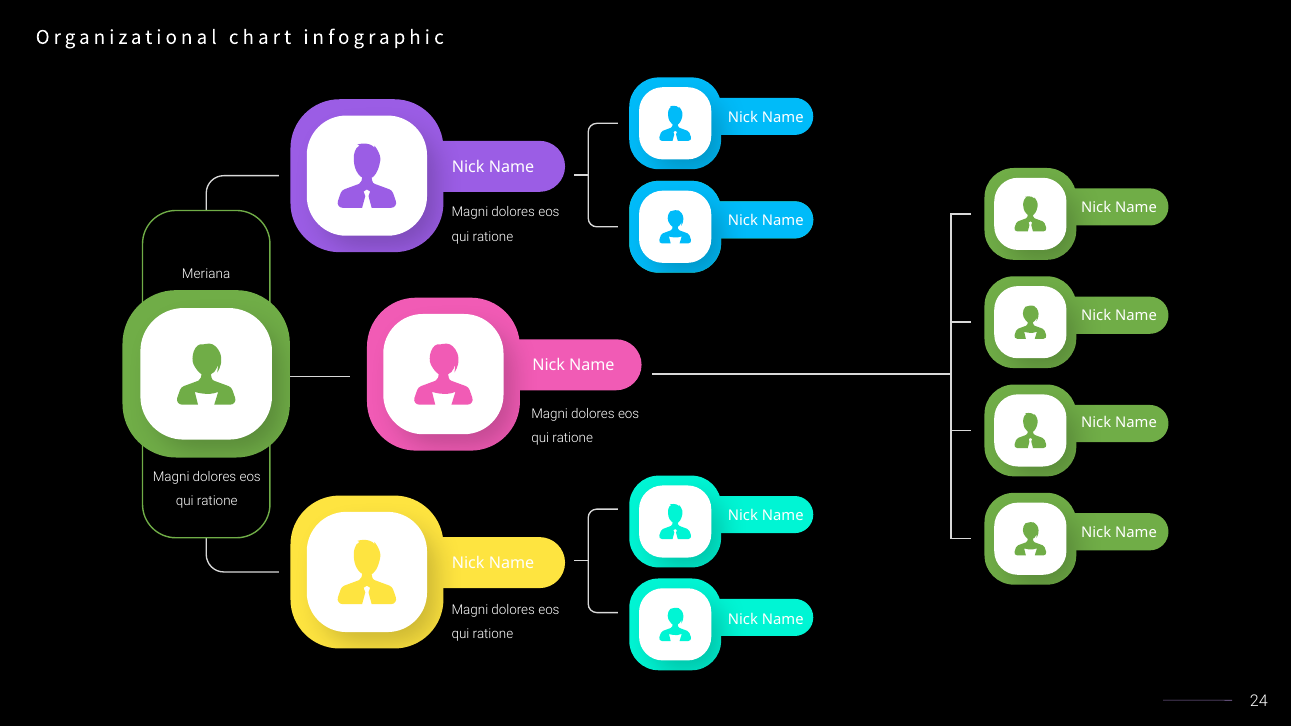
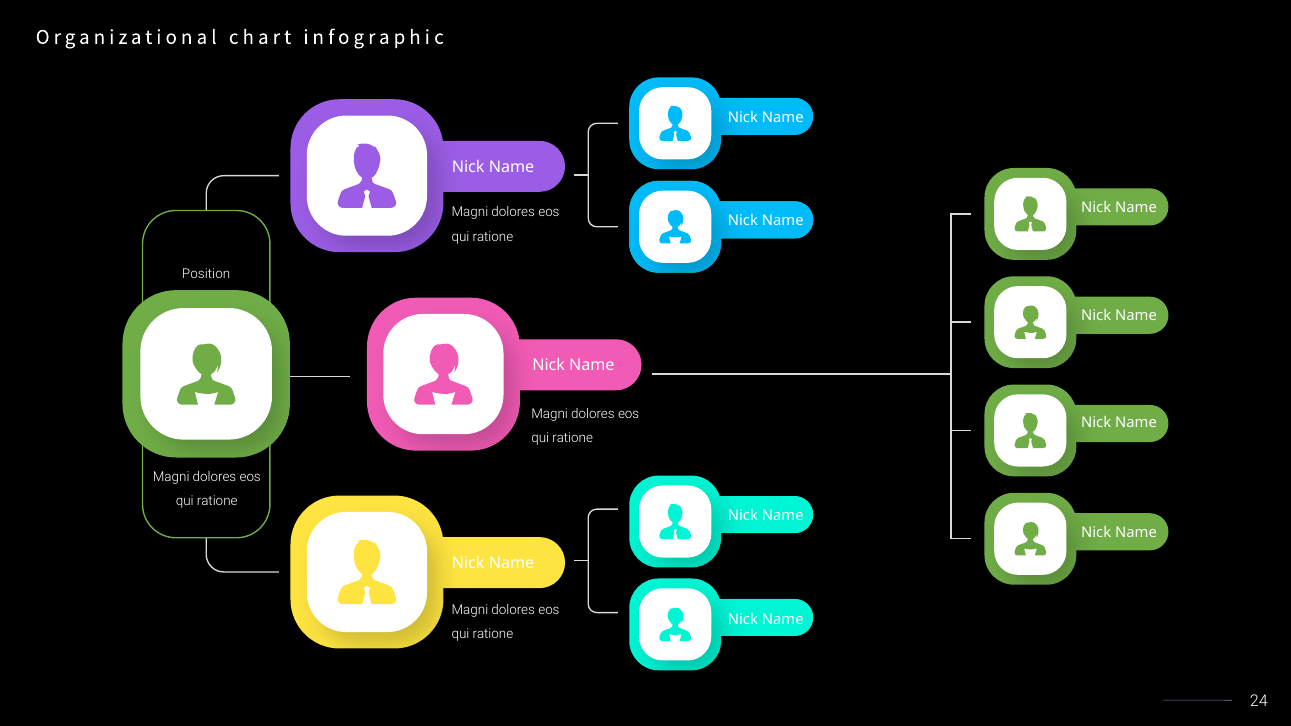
Meriana: Meriana -> Position (206, 275)
